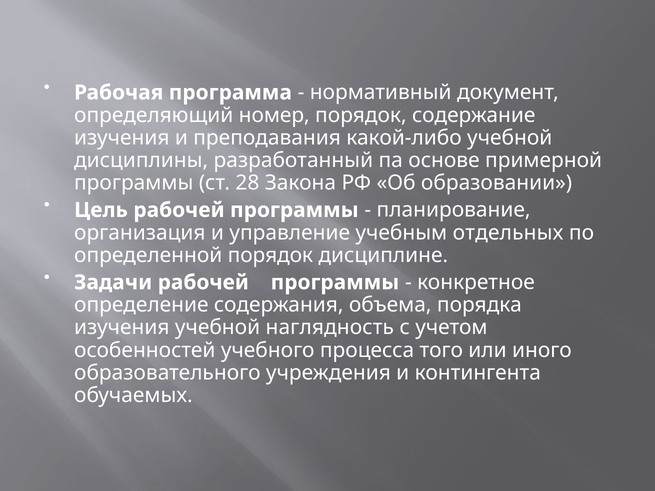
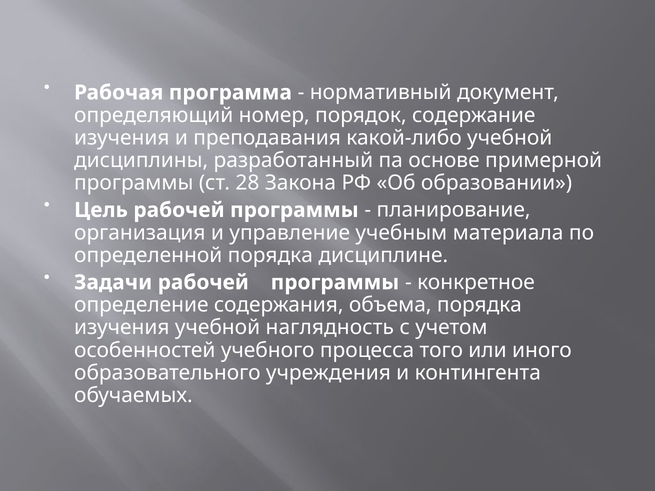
отдельных: отдельных -> материала (508, 233)
определенной порядок: порядок -> порядка (270, 255)
